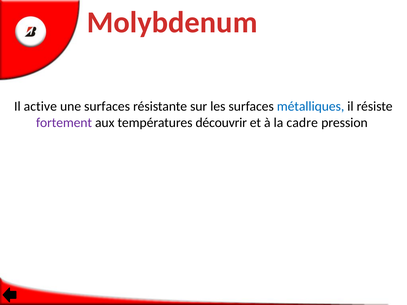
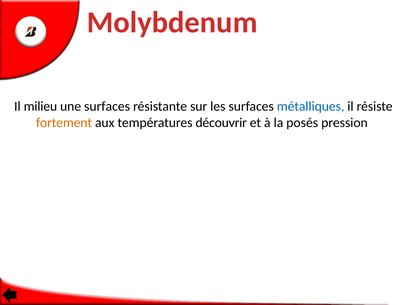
active: active -> milieu (40, 106)
fortement colour: purple -> orange (64, 123)
cadre: cadre -> posés (302, 123)
